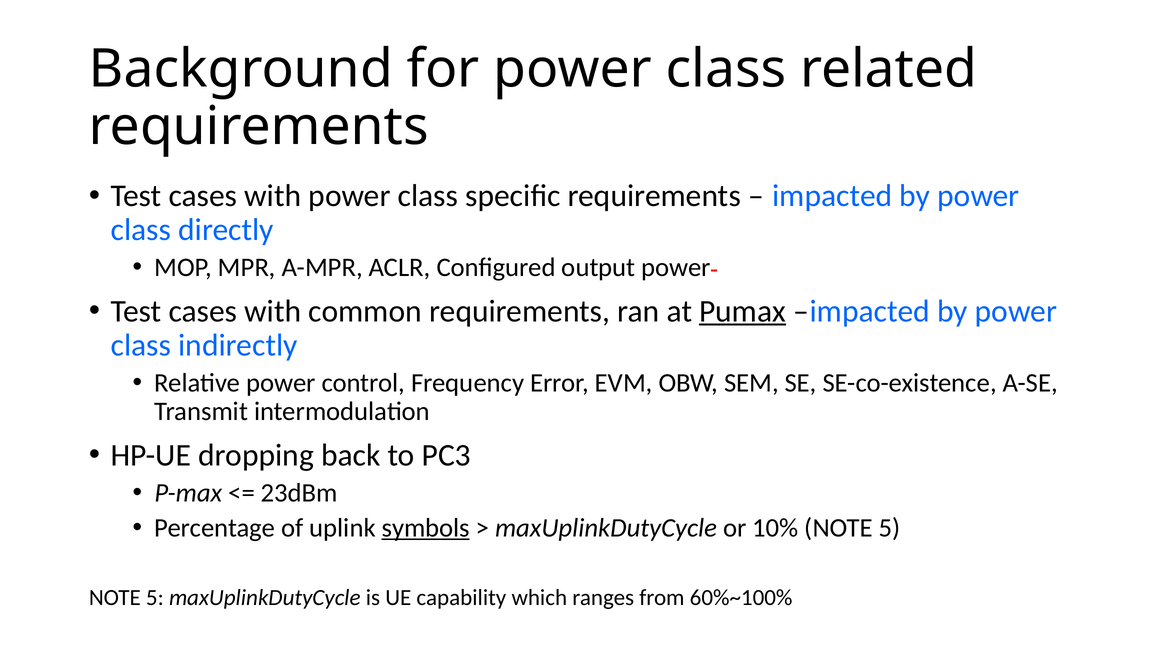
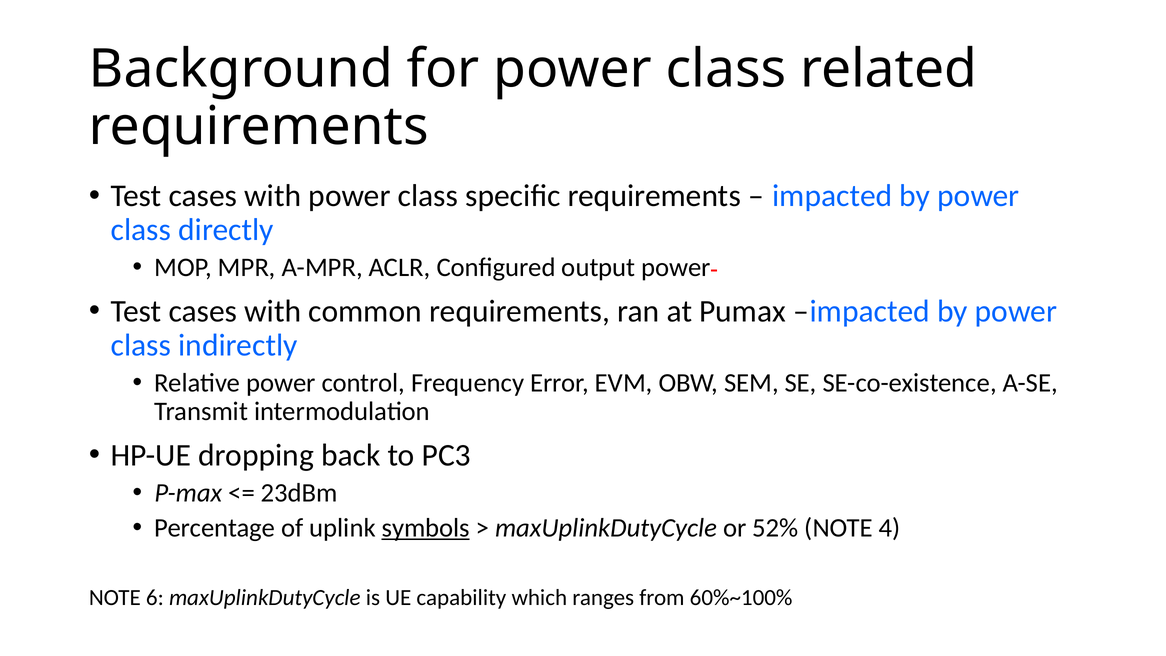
Pumax underline: present -> none (743, 311)
10%: 10% -> 52% (775, 528)
5: 5 -> 4 (889, 528)
5: 5 -> 6 (155, 598)
